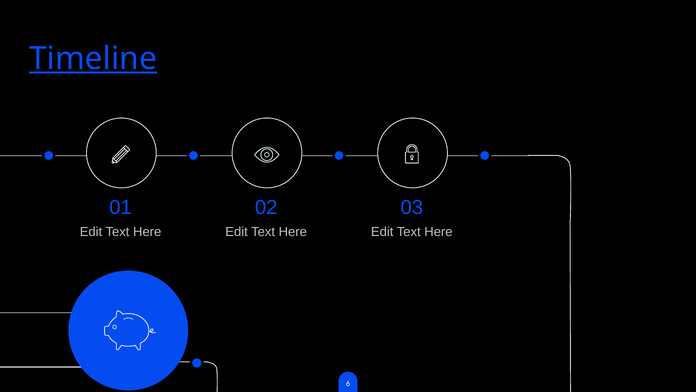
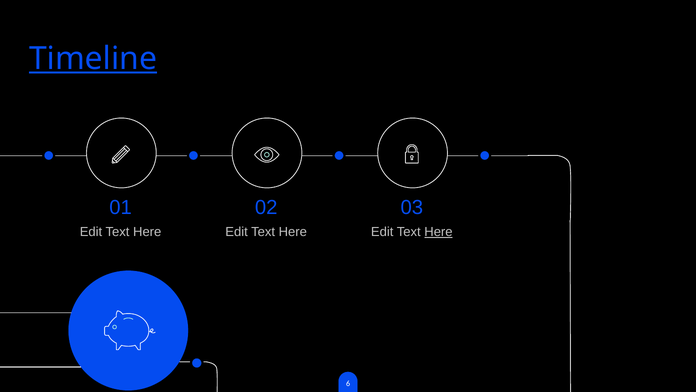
Here underline: none -> present (438, 232)
